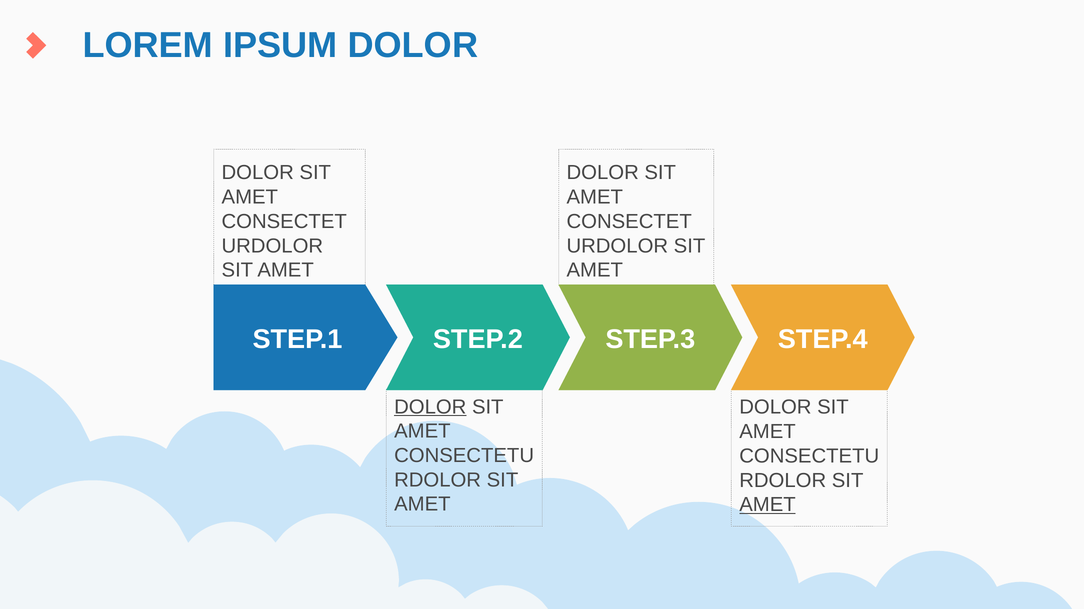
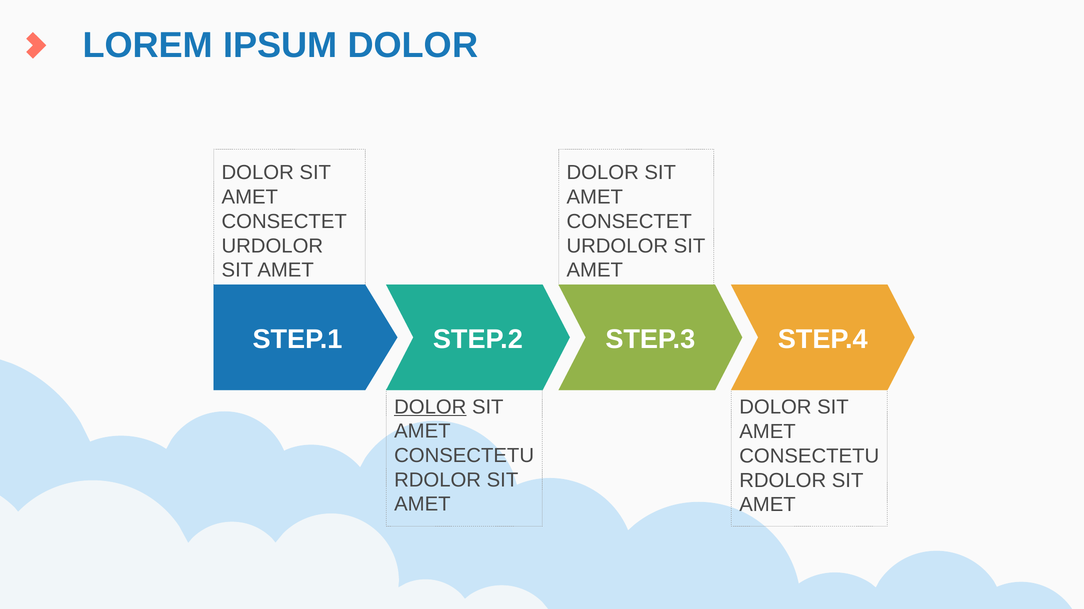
AMET underline: present -> none (768, 505)
